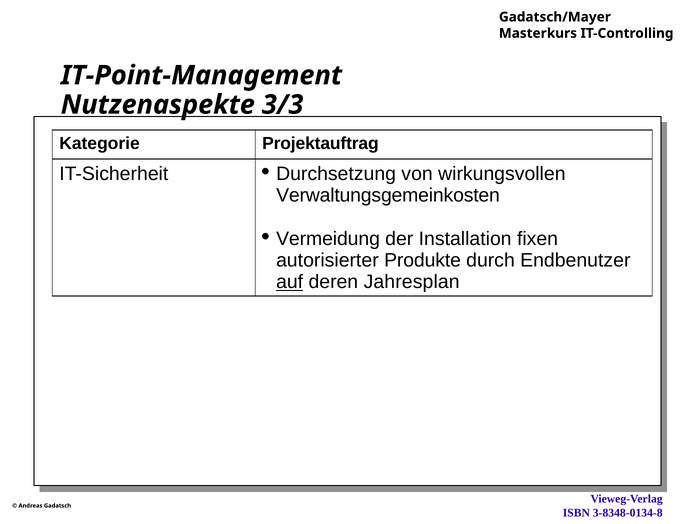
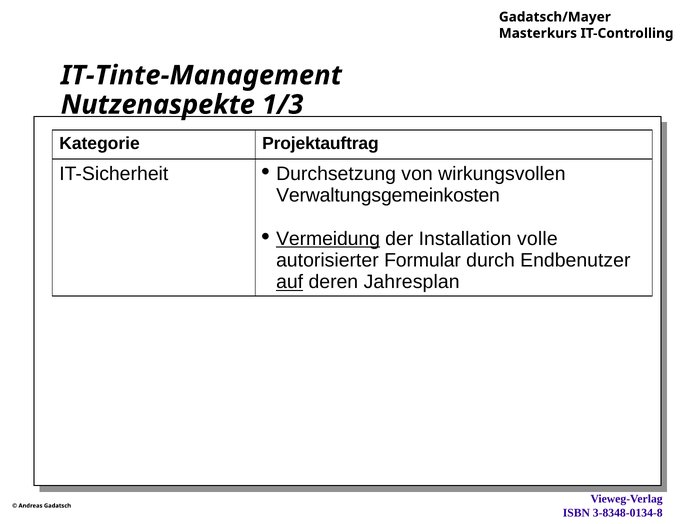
IT-Point-Management: IT-Point-Management -> IT-Tinte-Management (201, 75)
3/3: 3/3 -> 1/3 (283, 105)
Vermeidung underline: none -> present (328, 239)
fixen: fixen -> volle (537, 239)
Produkte: Produkte -> Formular (423, 261)
